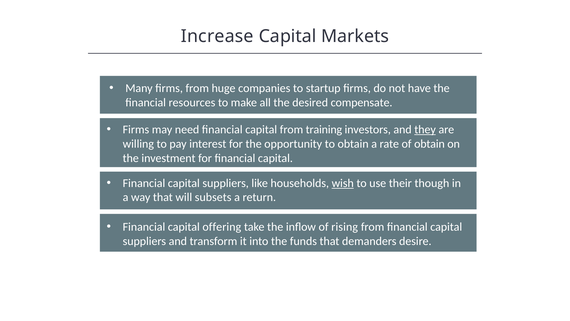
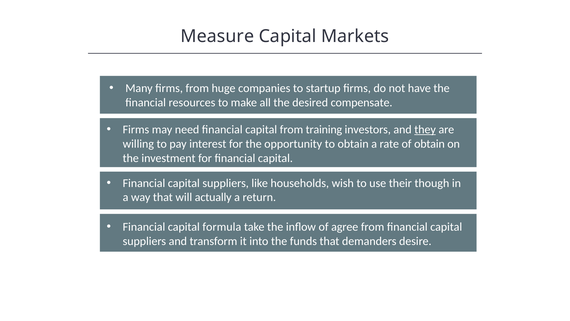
Increase: Increase -> Measure (217, 36)
wish underline: present -> none (343, 183)
subsets: subsets -> actually (213, 197)
offering: offering -> formula (222, 227)
rising: rising -> agree (345, 227)
